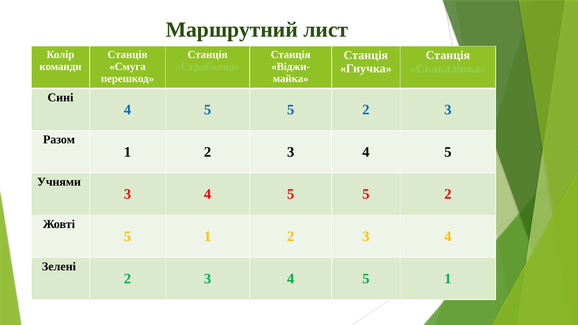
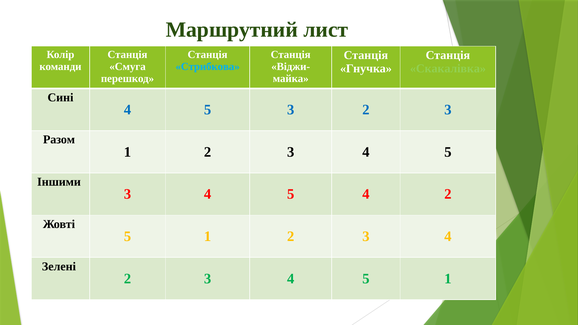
Стрибкова colour: light green -> light blue (208, 66)
5: 5 -> 3 (291, 110)
Учнями: Учнями -> Іншими (59, 182)
3 4 5 5: 5 -> 4 (366, 194)
